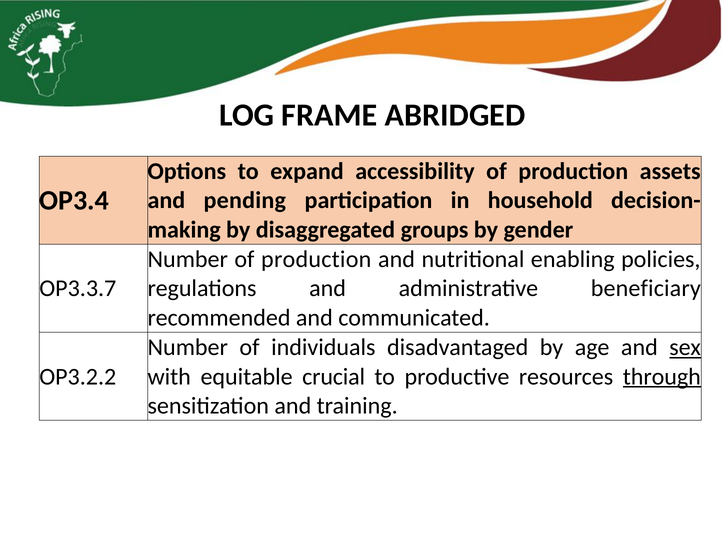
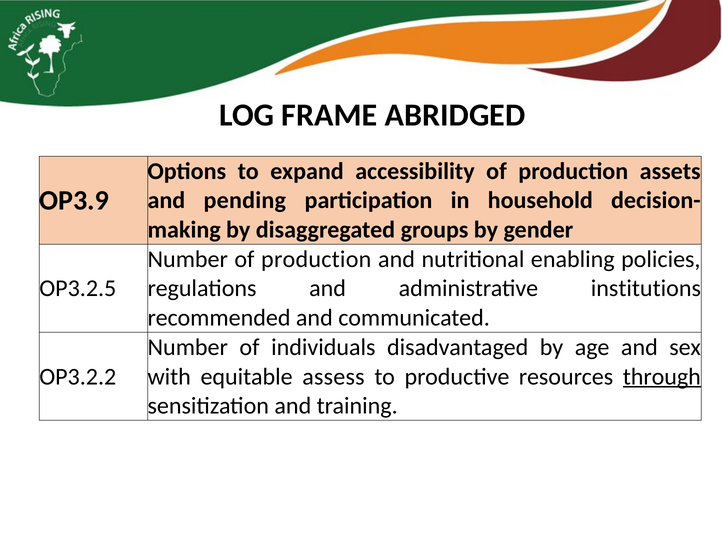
OP3.4: OP3.4 -> OP3.9 (74, 201)
OP3.3.7: OP3.3.7 -> OP3.2.5 (78, 289)
beneficiary: beneficiary -> institutions (646, 289)
sex underline: present -> none (685, 348)
crucial: crucial -> assess (333, 377)
